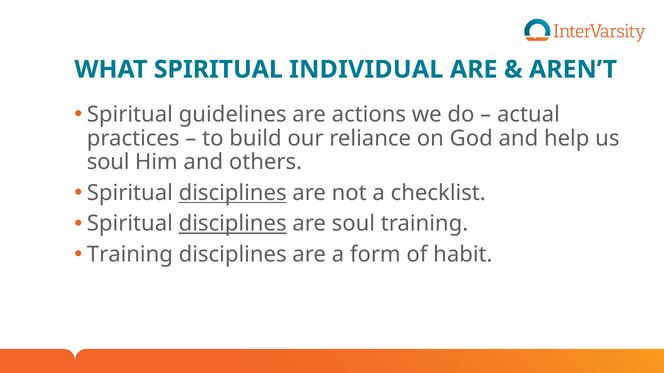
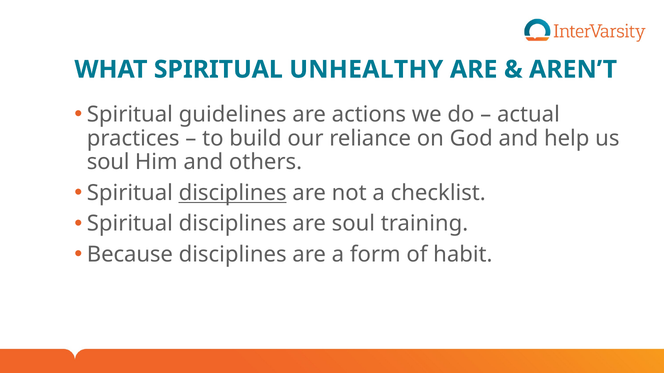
INDIVIDUAL: INDIVIDUAL -> UNHEALTHY (366, 70)
disciplines underline: present -> none (233, 224)
Training: Training -> Because (130, 255)
